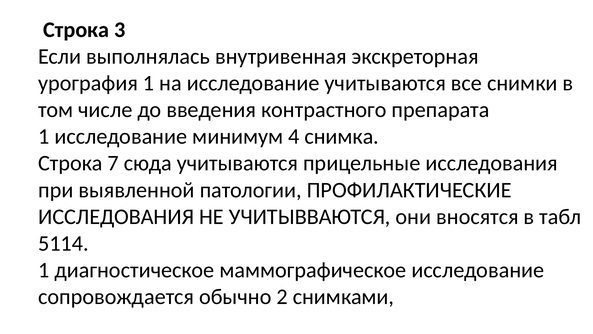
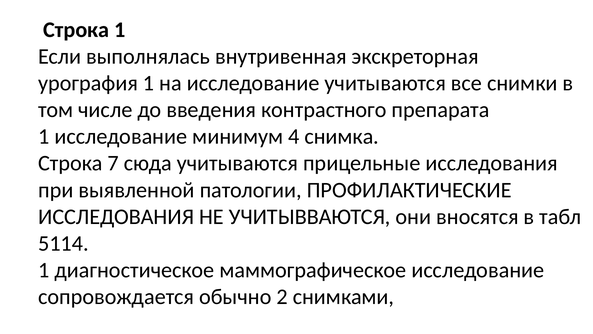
Строка 3: 3 -> 1 (120, 30)
